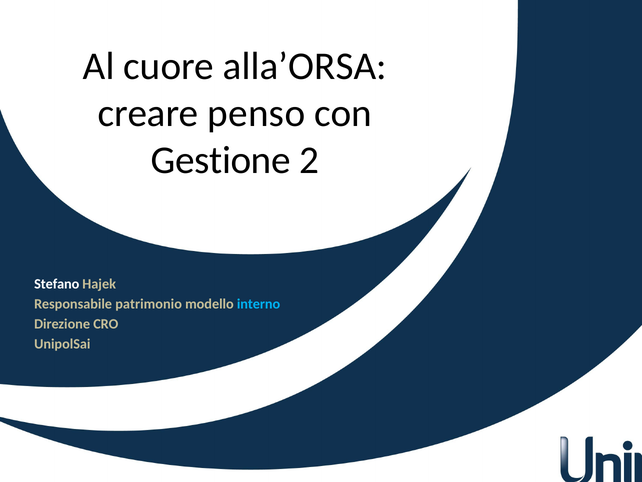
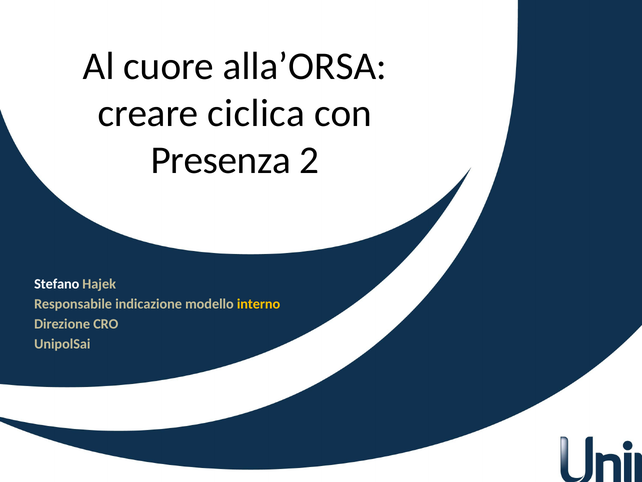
penso: penso -> ciclica (256, 113)
Gestione: Gestione -> Presenza (221, 160)
patrimonio: patrimonio -> indicazione (149, 304)
interno colour: light blue -> yellow (259, 304)
